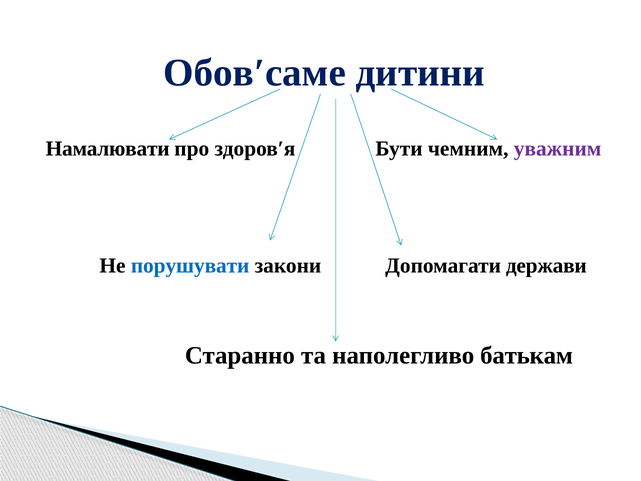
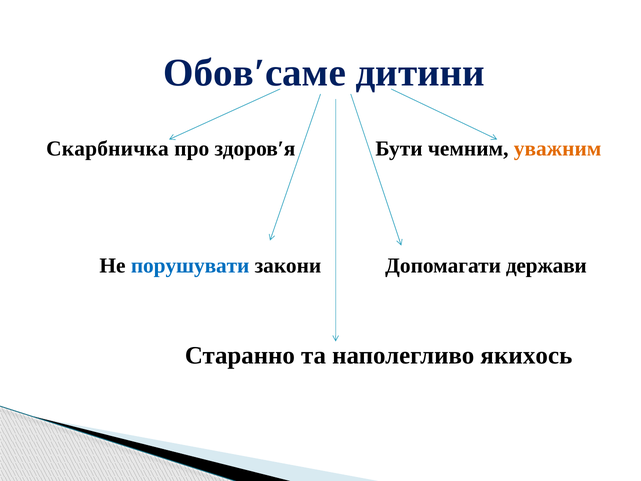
Намалювати: Намалювати -> Скарбничка (107, 149)
уважним colour: purple -> orange (558, 149)
батькам: батькам -> якихось (526, 355)
